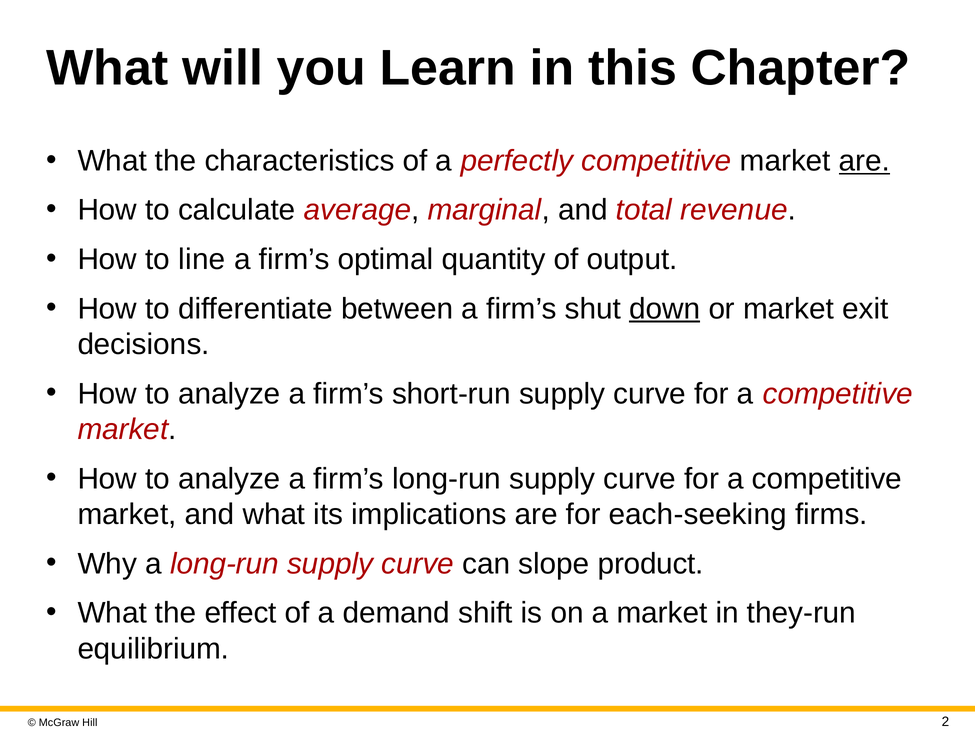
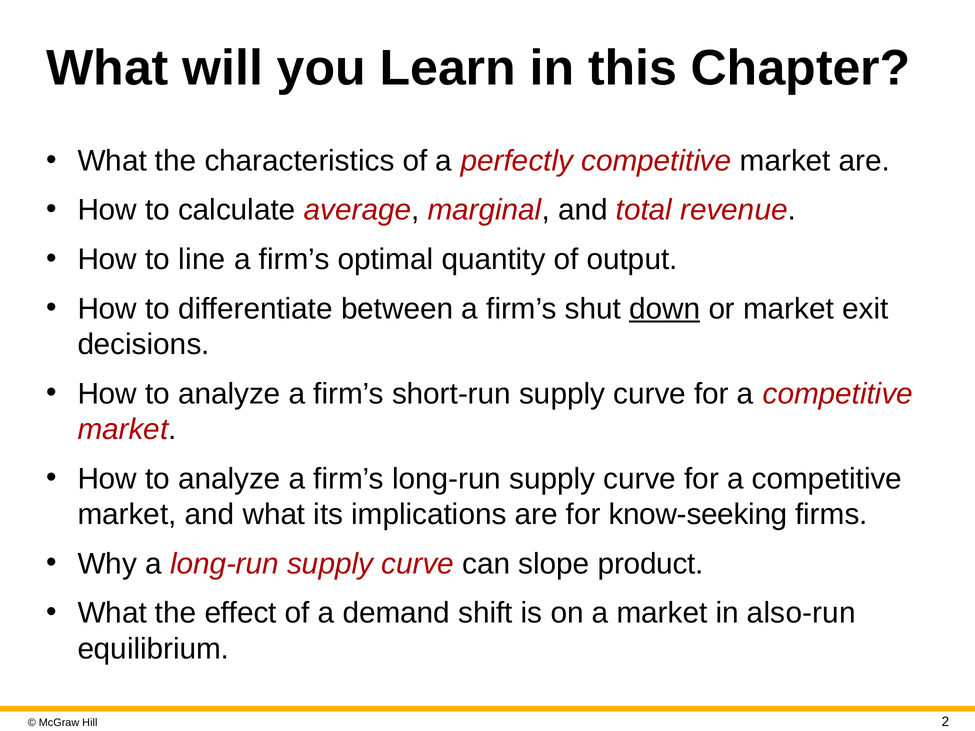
are underline: present -> none (864, 161)
each-seeking: each-seeking -> know-seeking (698, 515)
they-run: they-run -> also-run (801, 613)
